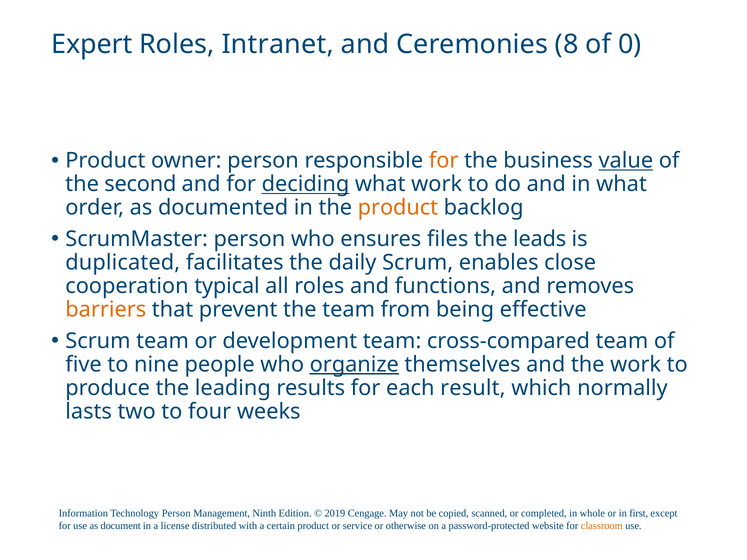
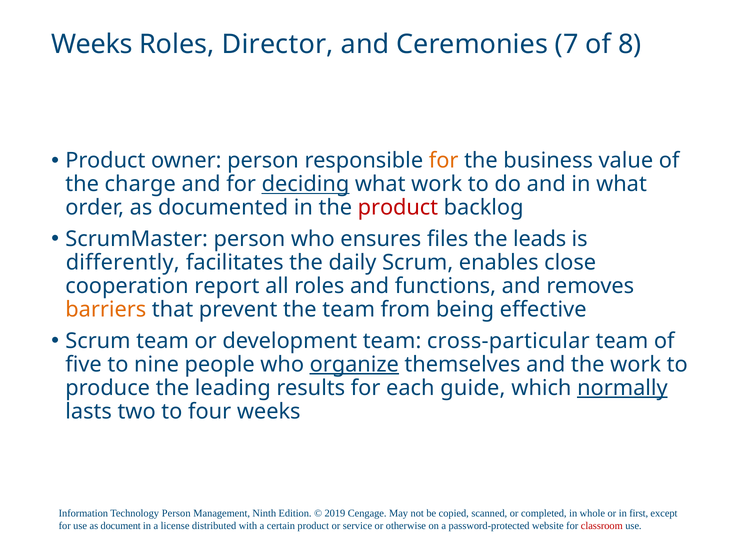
Expert: Expert -> Weeks (92, 44)
Intranet: Intranet -> Director (278, 44)
8: 8 -> 7 (567, 44)
0: 0 -> 8 (630, 44)
value underline: present -> none (626, 161)
second: second -> charge (140, 184)
product colour: orange -> red (398, 208)
duplicated: duplicated -> differently (123, 263)
typical: typical -> report (227, 286)
cross-compared: cross-compared -> cross-particular (508, 341)
result: result -> guide (473, 388)
normally underline: none -> present (622, 388)
classroom colour: orange -> red (602, 526)
